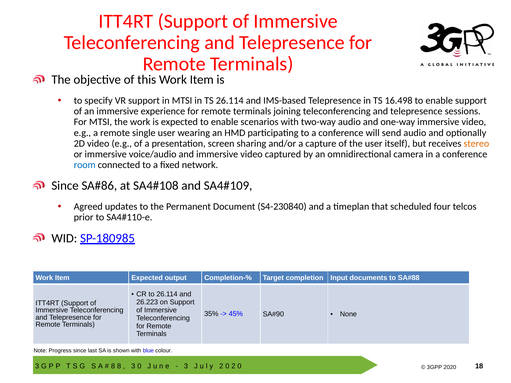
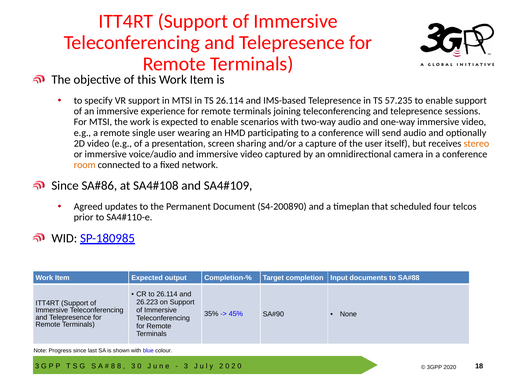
16.498: 16.498 -> 57.235 (399, 101)
room colour: blue -> orange (85, 165)
S4-230840: S4-230840 -> S4-200890 (282, 207)
